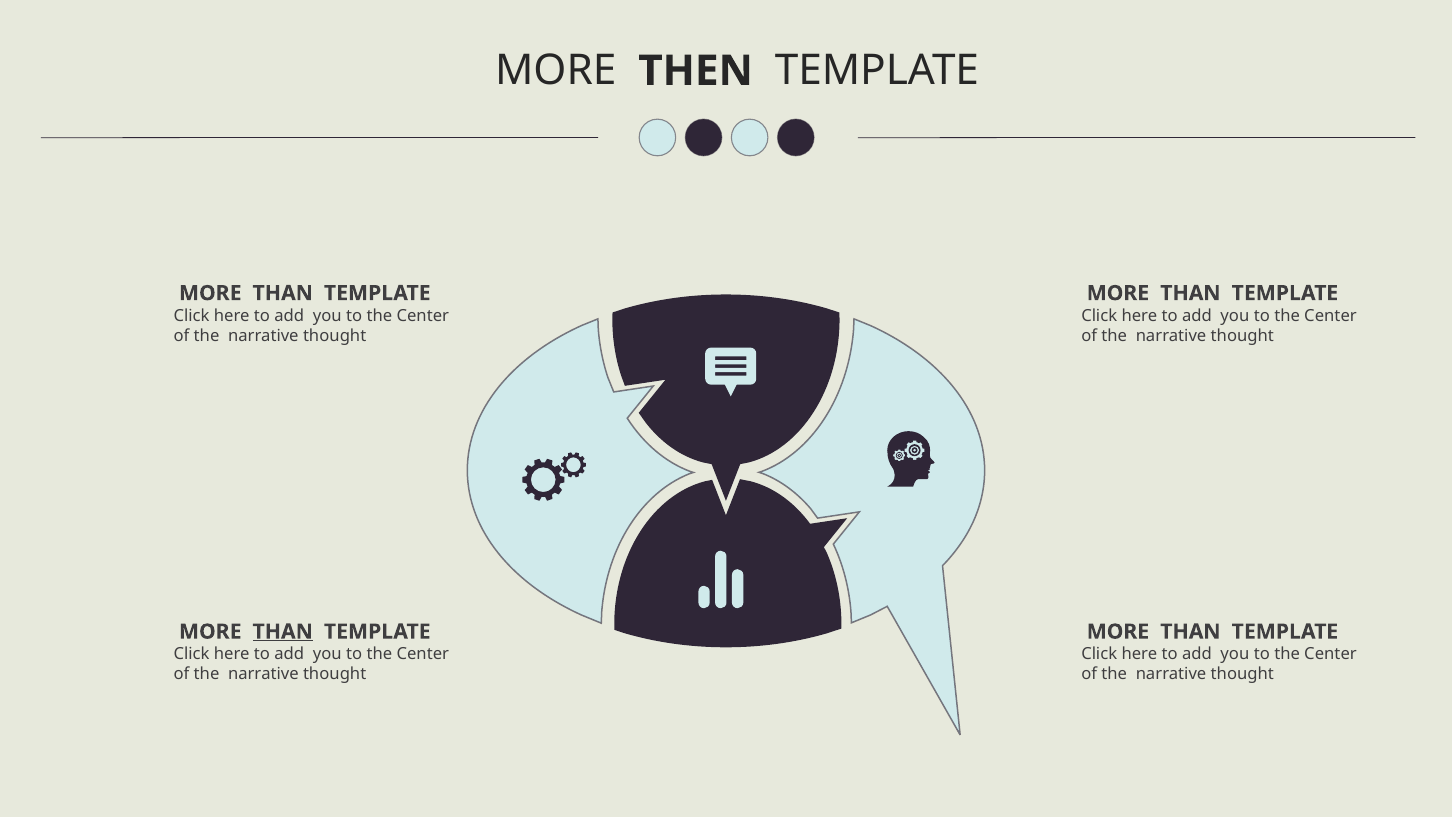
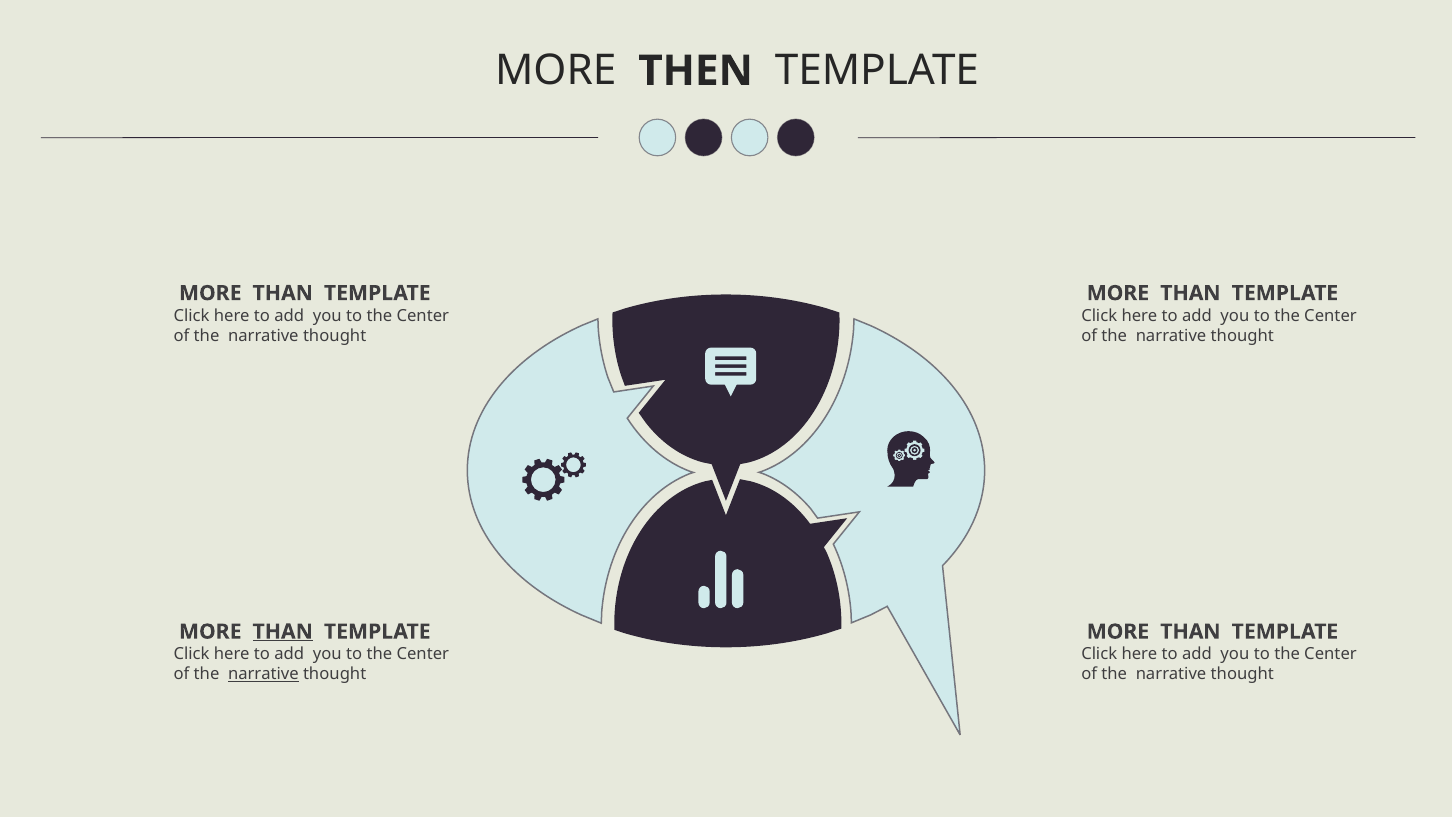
narrative underline: none -> present (263, 674)
